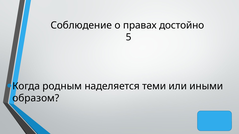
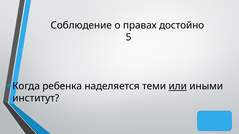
родным: родным -> ребенка (62, 86)
или underline: none -> present (178, 86)
образом: образом -> институт (36, 98)
